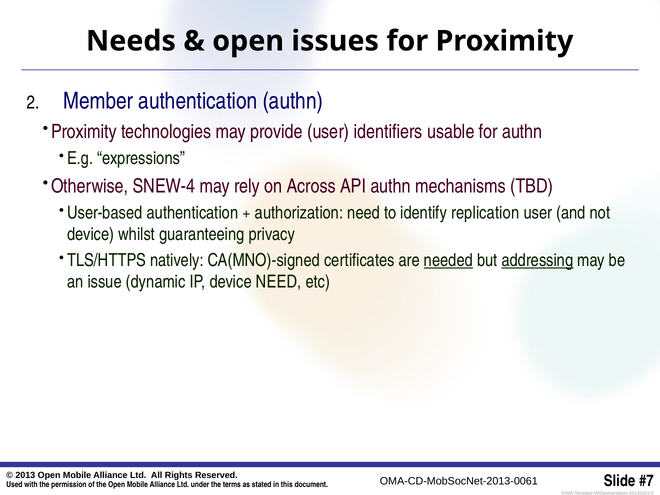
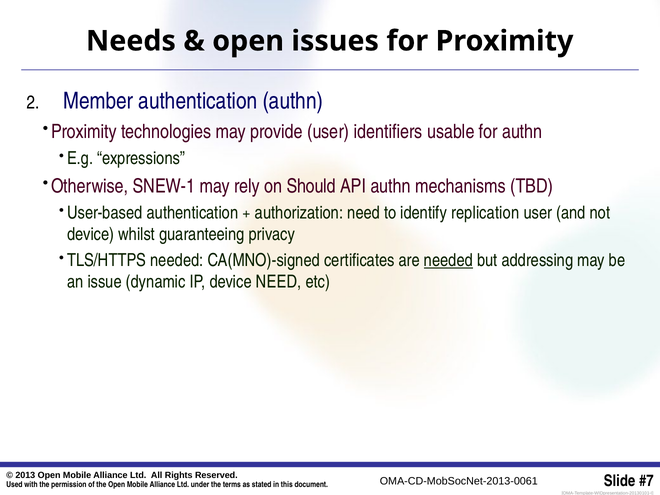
SNEW-4: SNEW-4 -> SNEW-1 (164, 186)
Across: Across -> Should (311, 186)
TLS/HTTPS natively: natively -> needed (177, 260)
addressing underline: present -> none (537, 260)
